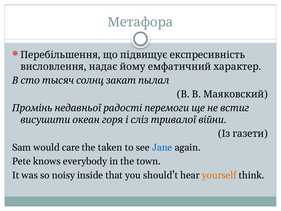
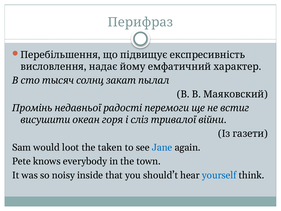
Метафора: Метафора -> Перифраз (140, 22)
care: care -> loot (71, 147)
yourself colour: orange -> blue (219, 175)
